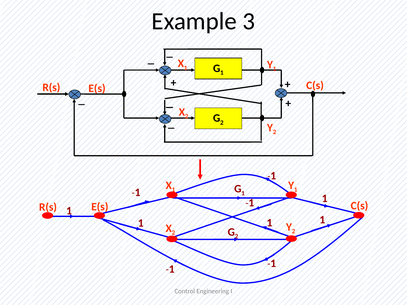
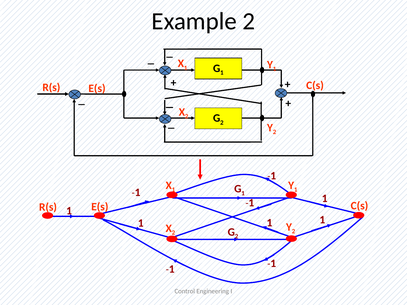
Example 3: 3 -> 2 (249, 21)
